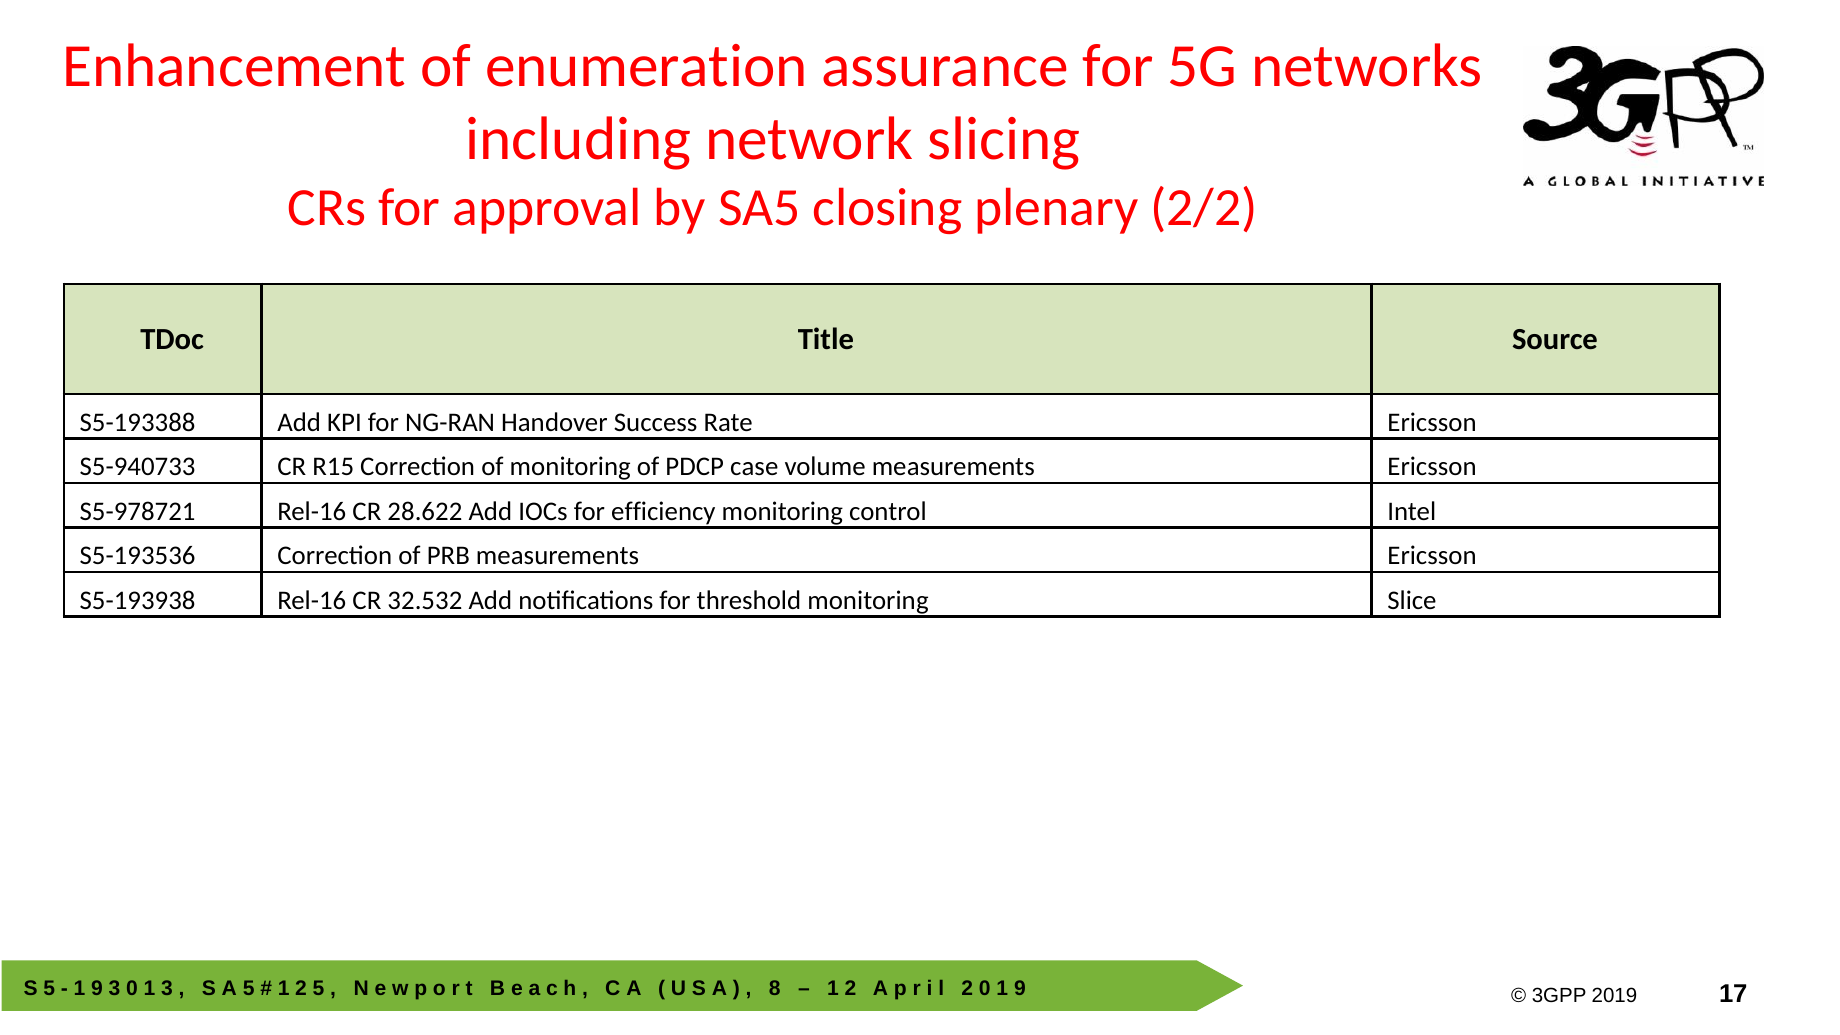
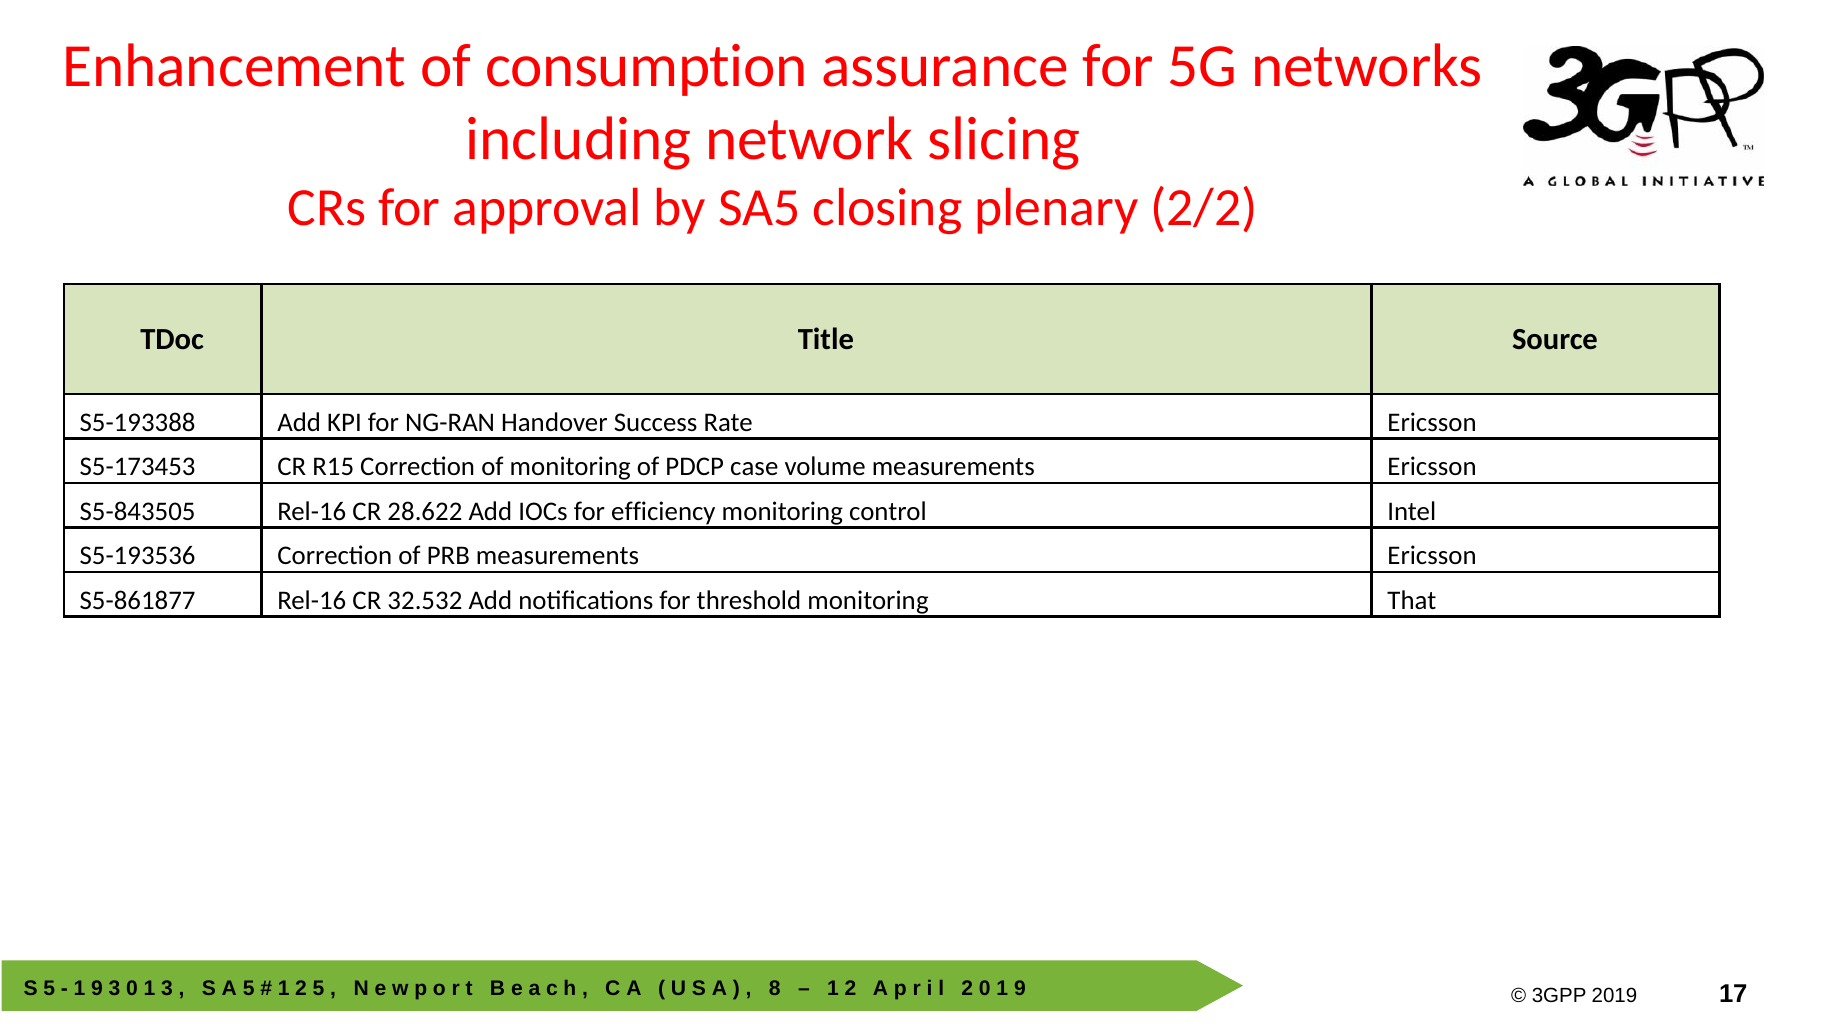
enumeration: enumeration -> consumption (646, 66)
S5-940733: S5-940733 -> S5-173453 (138, 467)
S5-978721: S5-978721 -> S5-843505 (138, 511)
S5-193938: S5-193938 -> S5-861877 (138, 600)
Slice: Slice -> That (1412, 600)
